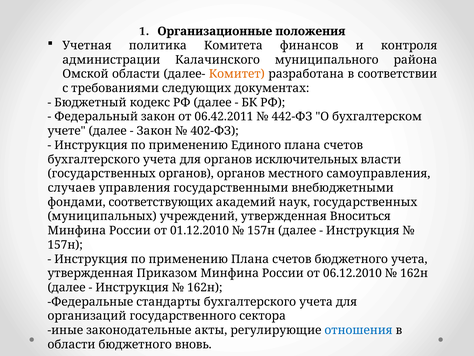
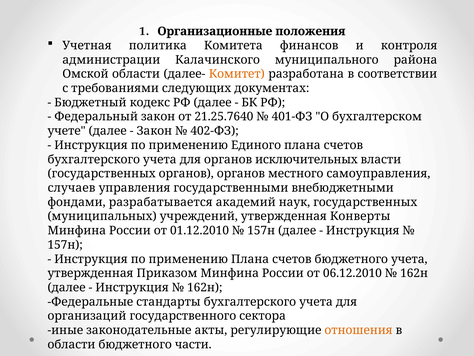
06.42.2011: 06.42.2011 -> 21.25.7640 (224, 117)
442-ФЗ: 442-ФЗ -> 401-ФЗ (292, 117)
соответствующих: соответствующих -> разрабатывается (161, 202)
Вноситься: Вноситься -> Конверты (360, 216)
отношения colour: blue -> orange (359, 330)
вновь: вновь -> части (193, 344)
